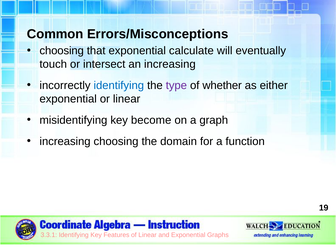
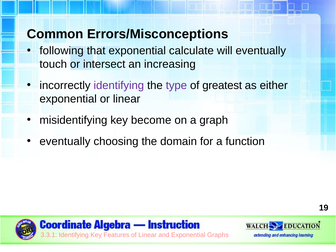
choosing: choosing -> following (62, 51)
identifying colour: blue -> purple (119, 85)
whether: whether -> greatest (222, 85)
increasing: increasing -> eventually (65, 141)
